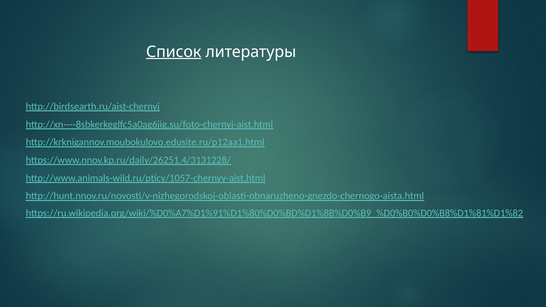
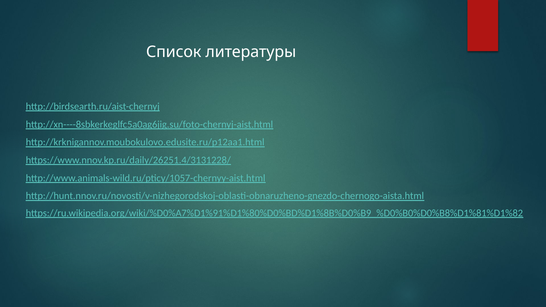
Список underline: present -> none (174, 52)
